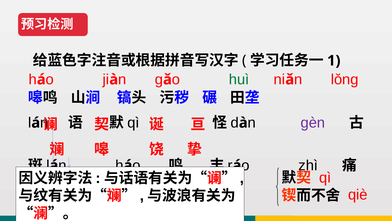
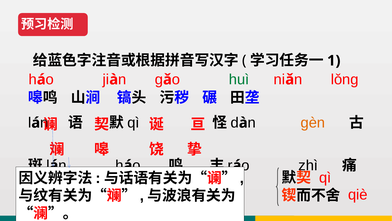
gèn colour: purple -> orange (313, 123)
